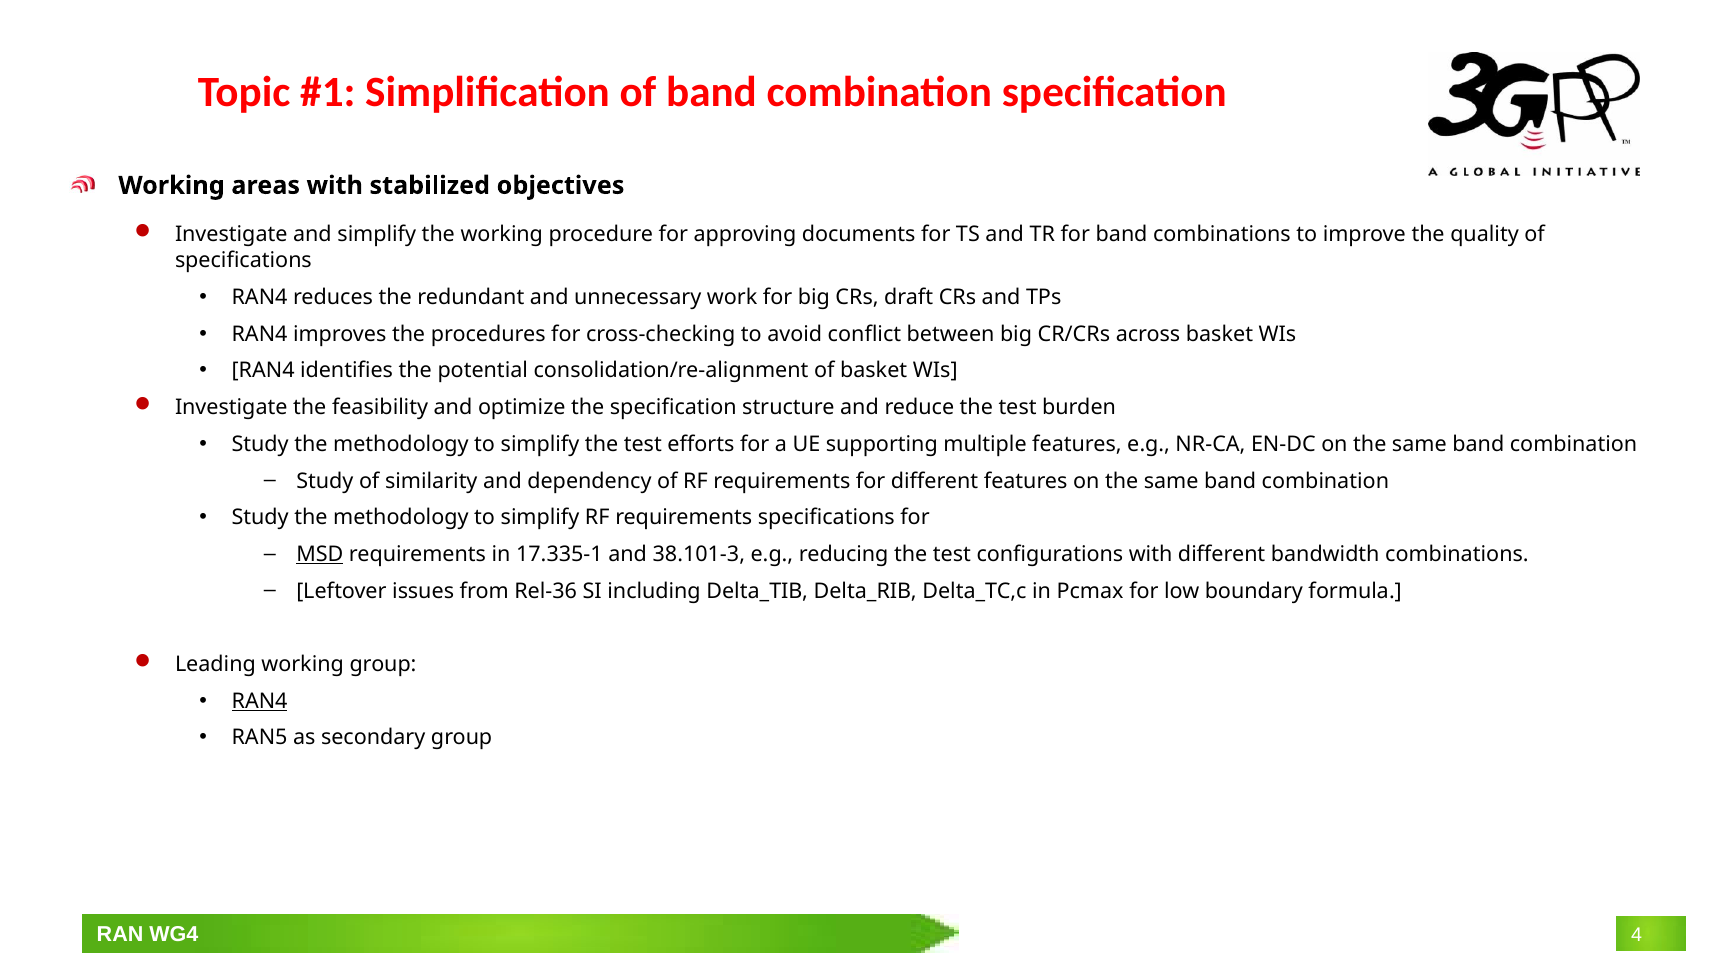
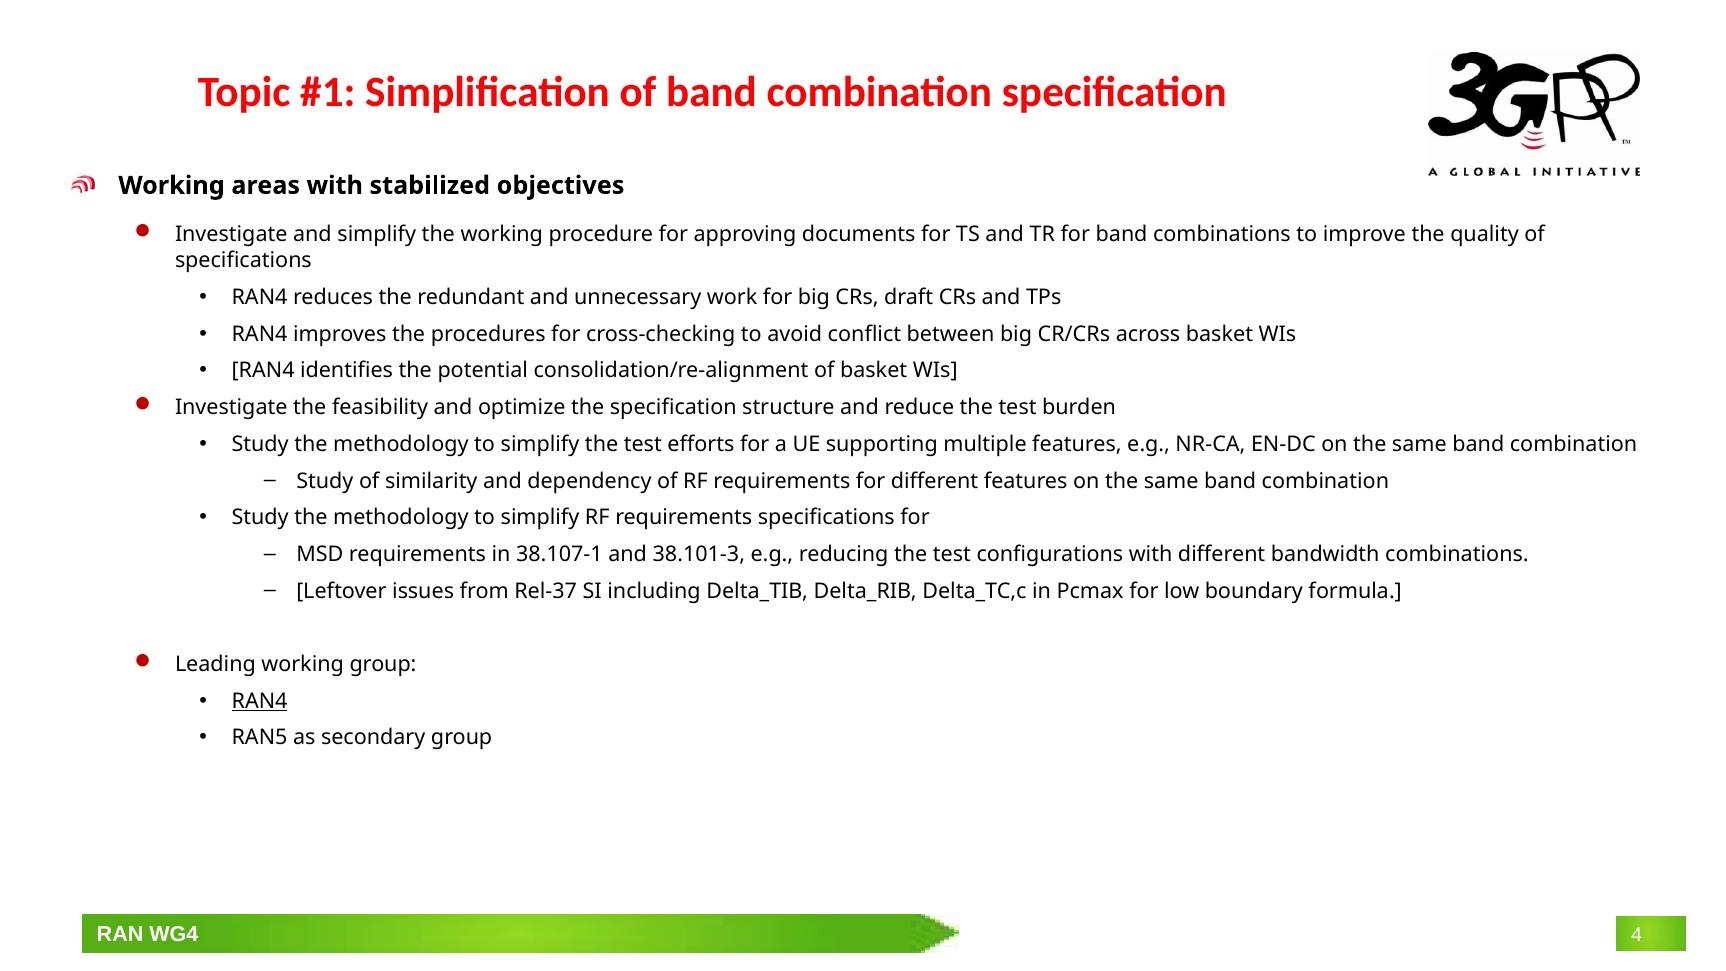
MSD underline: present -> none (320, 554)
17.335-1: 17.335-1 -> 38.107-1 (559, 554)
Rel-36: Rel-36 -> Rel-37 (546, 591)
